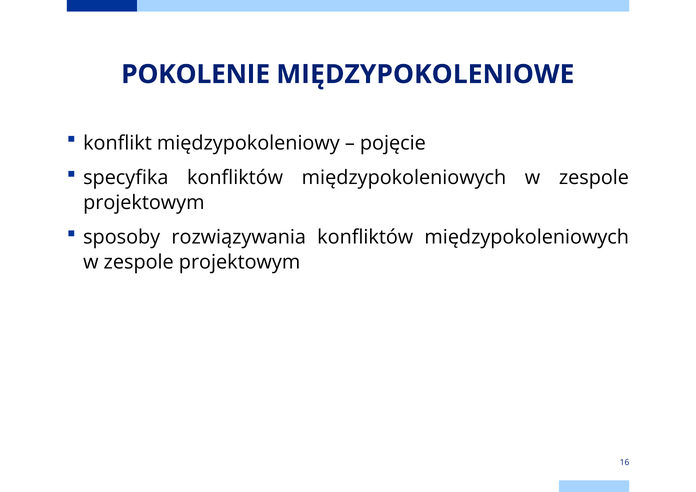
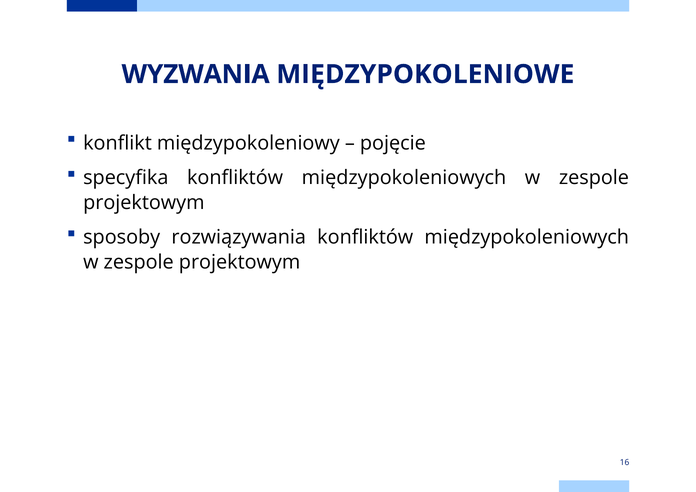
POKOLENIE: POKOLENIE -> WYZWANIA (196, 74)
